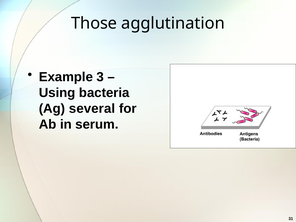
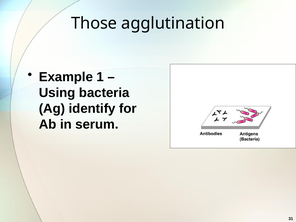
3: 3 -> 1 (100, 77)
several: several -> identify (92, 108)
